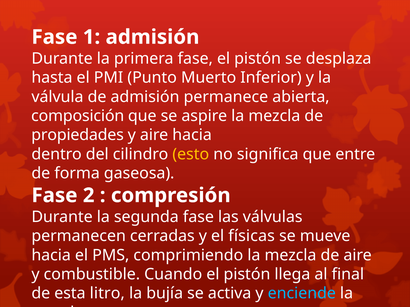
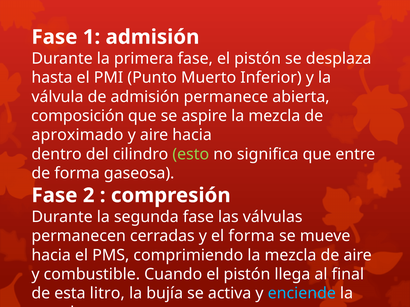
propiedades: propiedades -> aproximado (77, 135)
esto colour: yellow -> light green (191, 154)
el físicas: físicas -> forma (252, 236)
